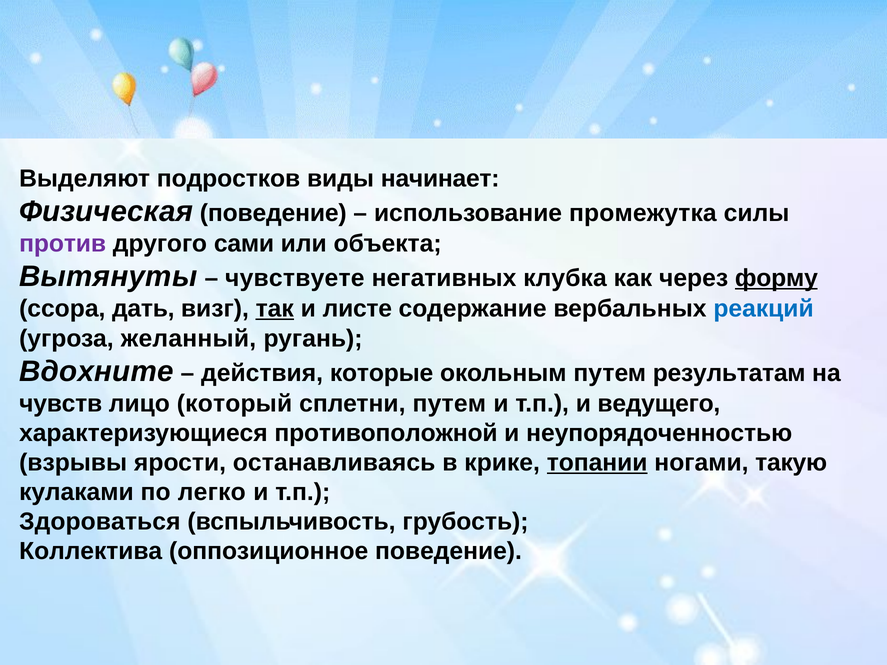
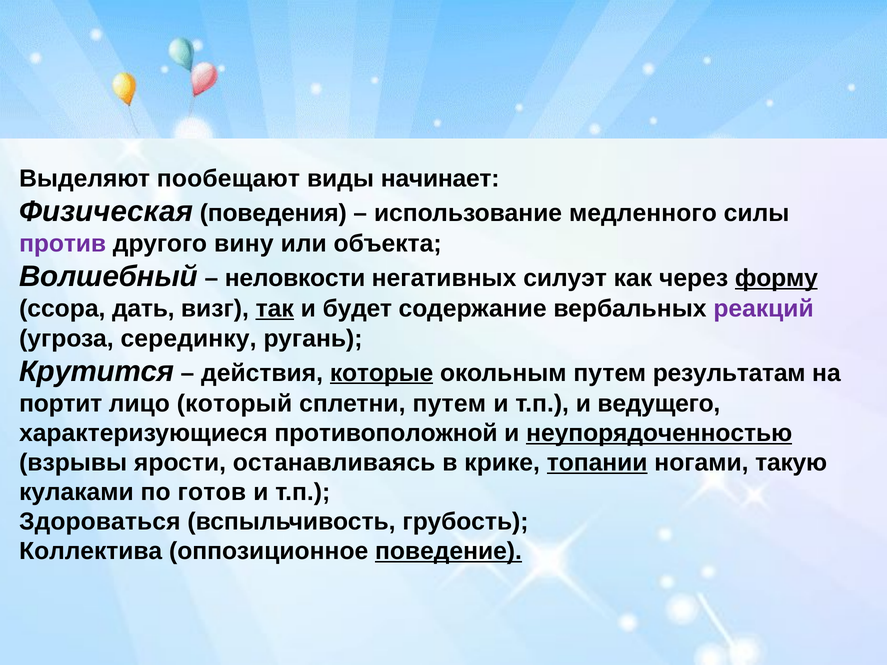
подростков: подростков -> пообещают (228, 179)
Физическая поведение: поведение -> поведения (273, 213)
промежутка: промежутка -> медленного (643, 213)
сами: сами -> вину (244, 244)
Вытянуты: Вытянуты -> Волшебный (108, 277)
чувствуете: чувствуете -> неловкости (295, 278)
клубка: клубка -> силуэт (565, 278)
листе: листе -> будет (357, 309)
реакций colour: blue -> purple (764, 309)
желанный: желанный -> серединку (189, 339)
Вдохните: Вдохните -> Крутится (97, 371)
которые underline: none -> present (382, 373)
чувств: чувств -> портит (61, 404)
неупорядоченностью underline: none -> present (659, 433)
легко: легко -> готов (212, 492)
поведение underline: none -> present (448, 551)
